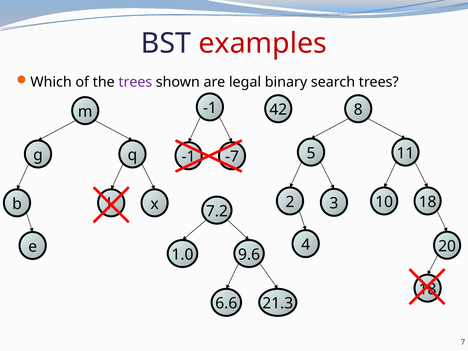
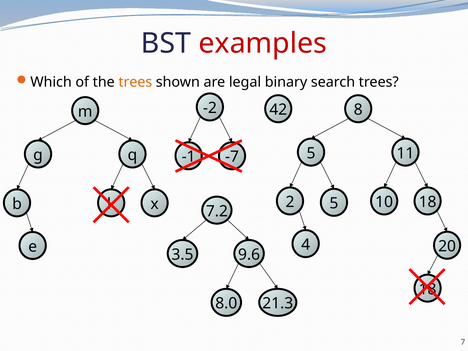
trees colour: purple -> orange (135, 82)
-1: -1 -> -2 (210, 108)
2 3: 3 -> 5 (334, 203)
1.0: 1.0 -> 3.5 (182, 255)
6.6: 6.6 -> 8.0 (226, 303)
